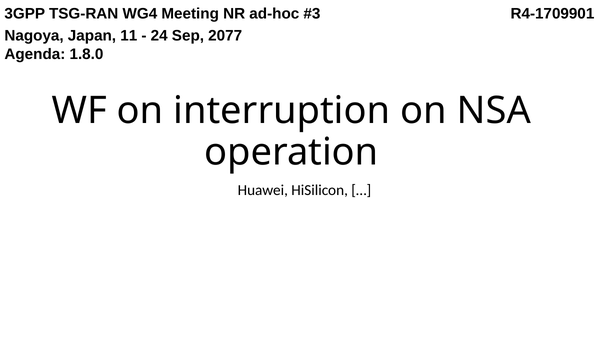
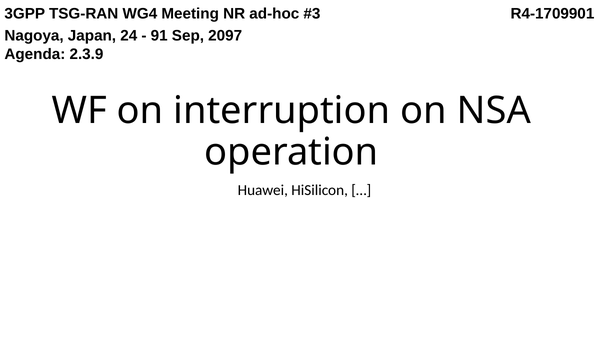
11: 11 -> 24 (129, 36)
24: 24 -> 91 (159, 36)
2077: 2077 -> 2097 (225, 36)
1.8.0: 1.8.0 -> 2.3.9 (86, 54)
